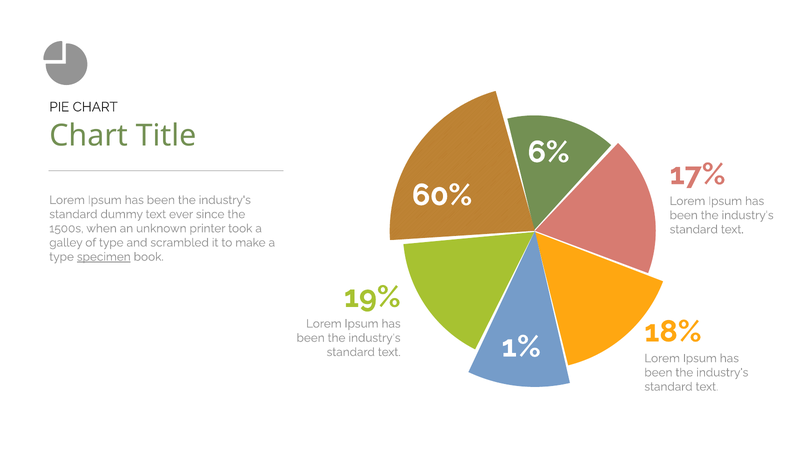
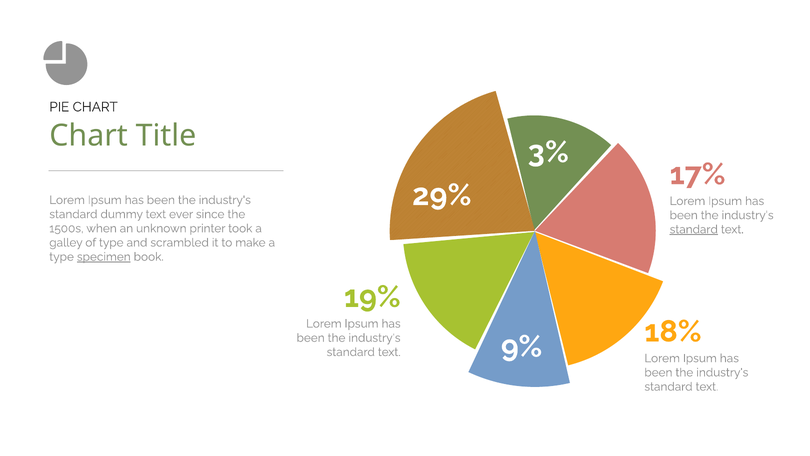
6%: 6% -> 3% (548, 152)
60%: 60% -> 29% (442, 195)
standard underline: none -> present (694, 229)
1%: 1% -> 9% (522, 346)
